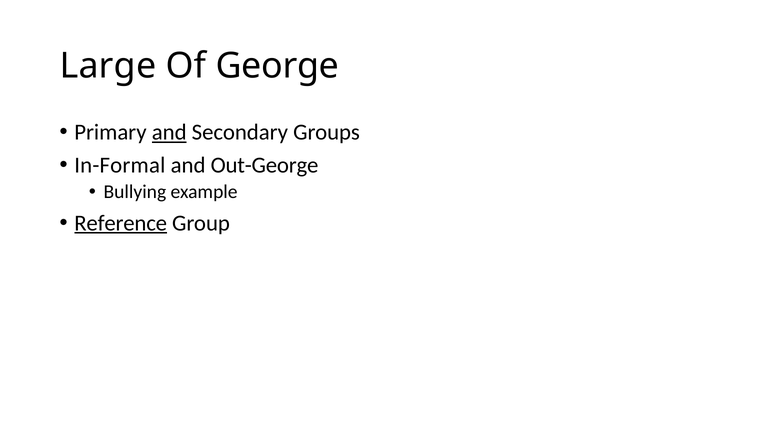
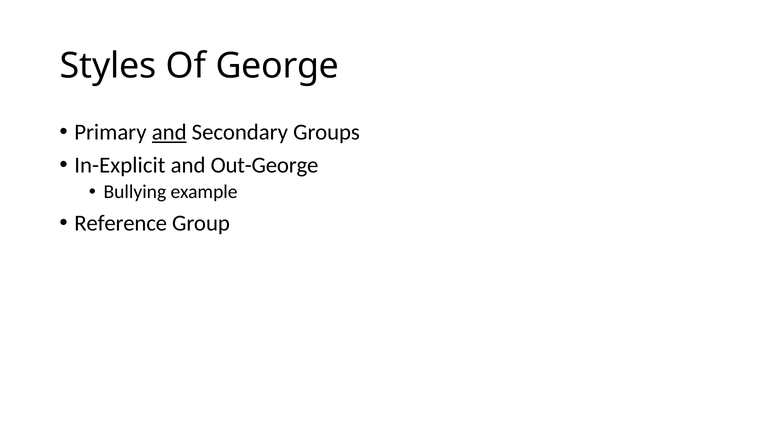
Large: Large -> Styles (108, 66)
In-Formal: In-Formal -> In-Explicit (120, 165)
Reference underline: present -> none (121, 223)
